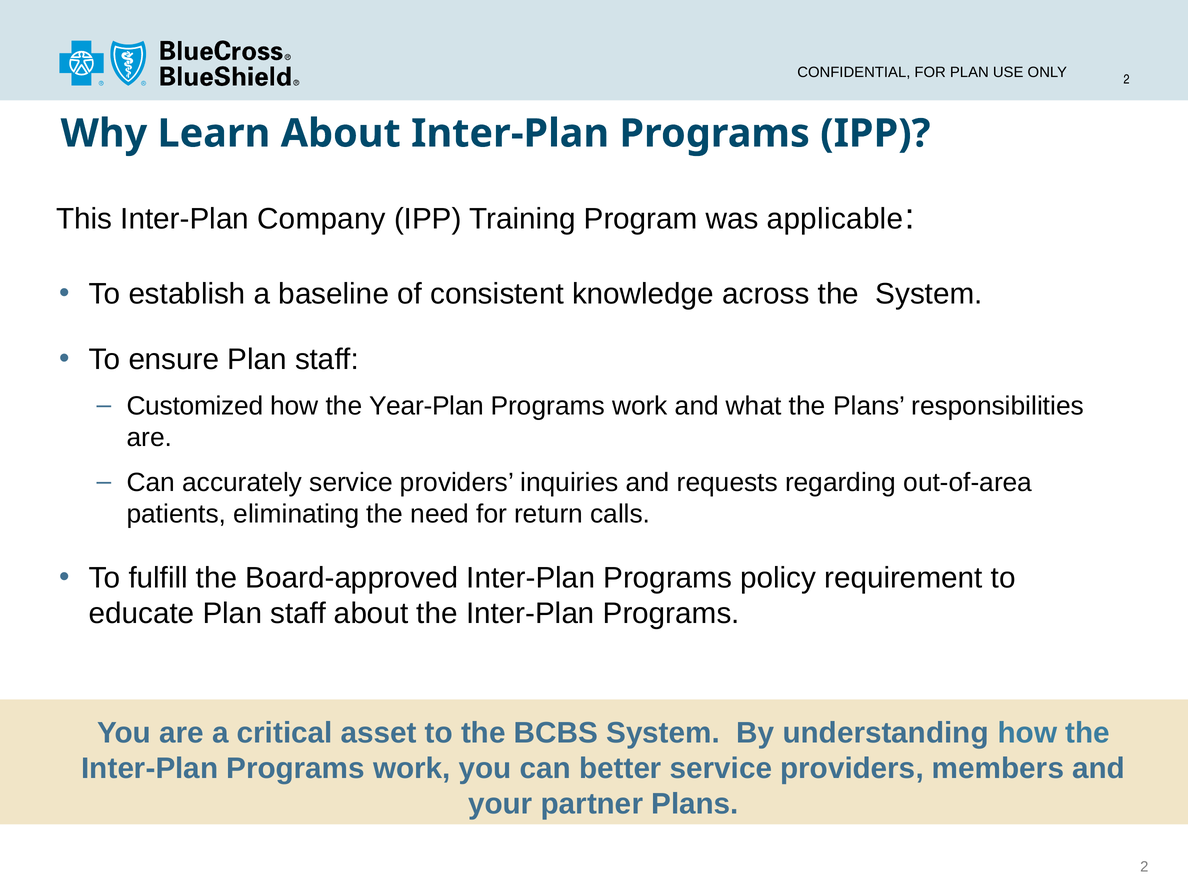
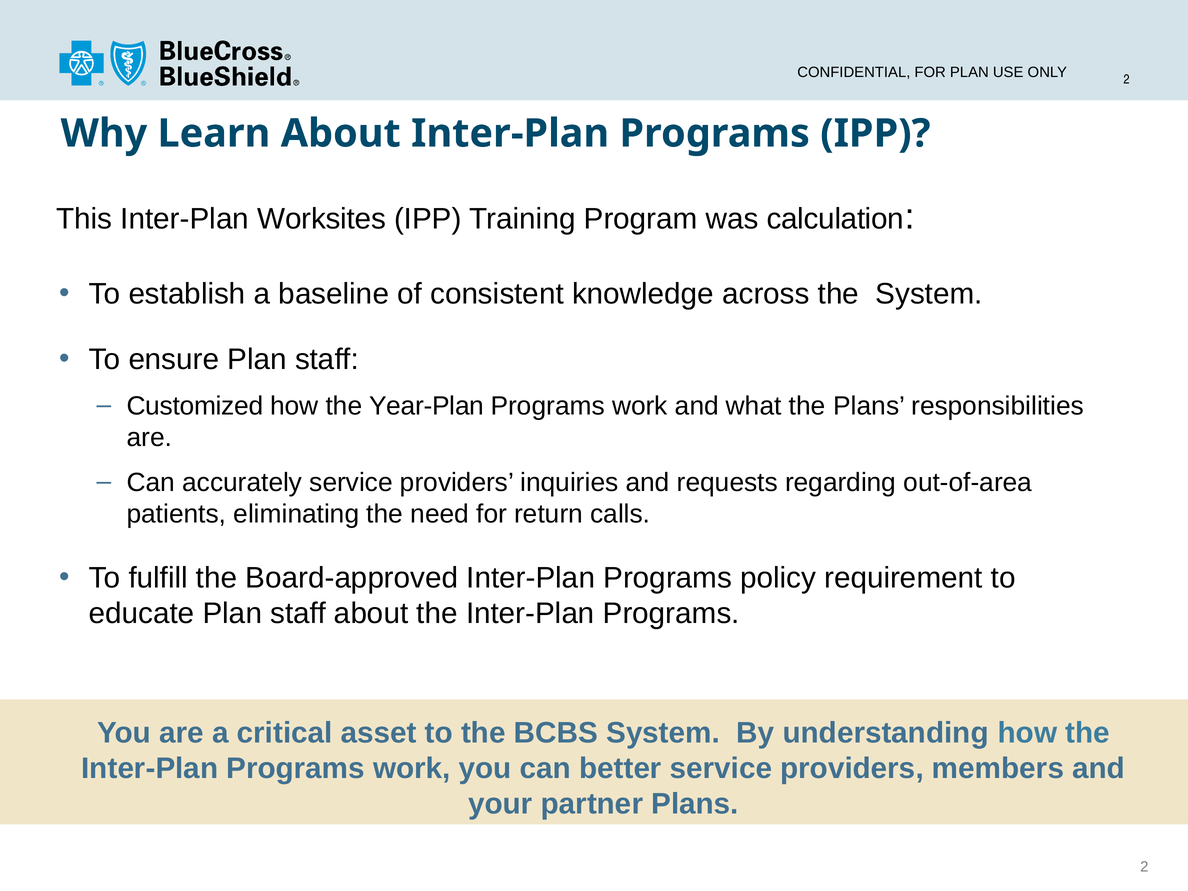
Company: Company -> Worksites (322, 219)
applicable: applicable -> calculation (835, 219)
